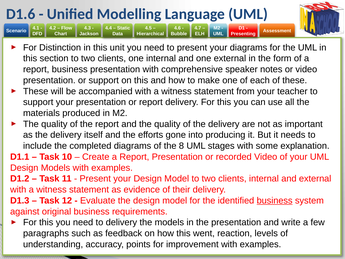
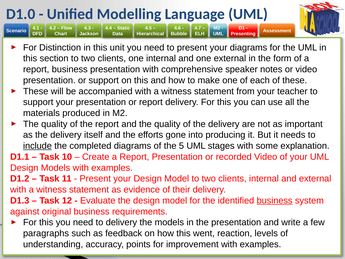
D1.6: D1.6 -> D1.0 (21, 14)
include underline: none -> present (37, 146)
8: 8 -> 5 (181, 146)
